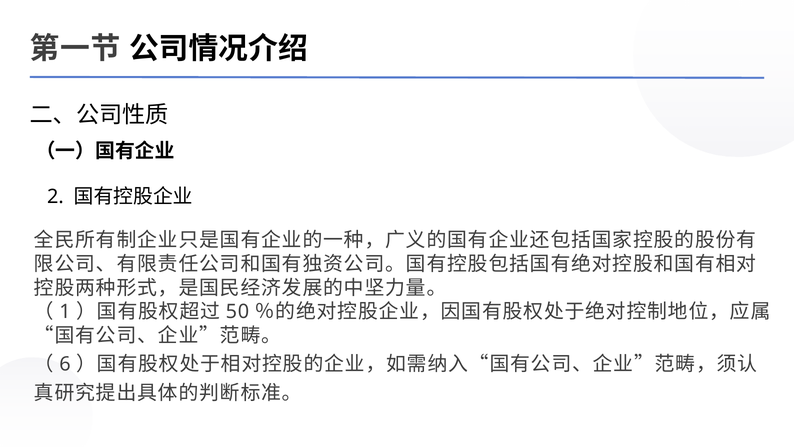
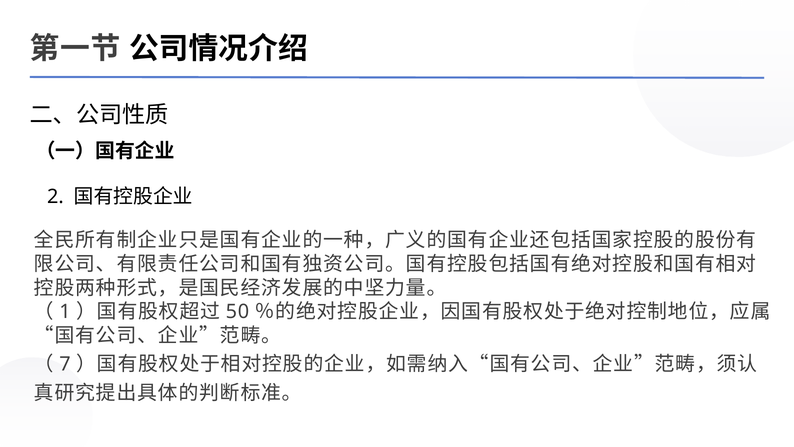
6: 6 -> 7 (65, 364)
